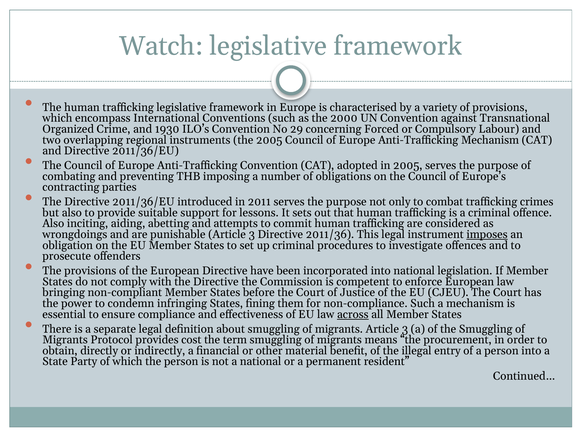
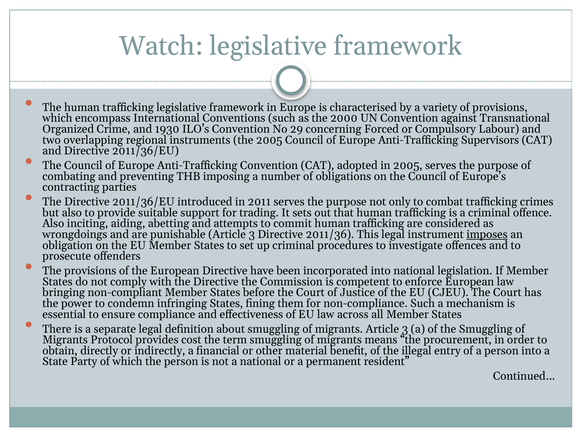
Anti-Trafficking Mechanism: Mechanism -> Supervisors (490, 140)
lessons: lessons -> trading (259, 212)
across underline: present -> none (353, 314)
